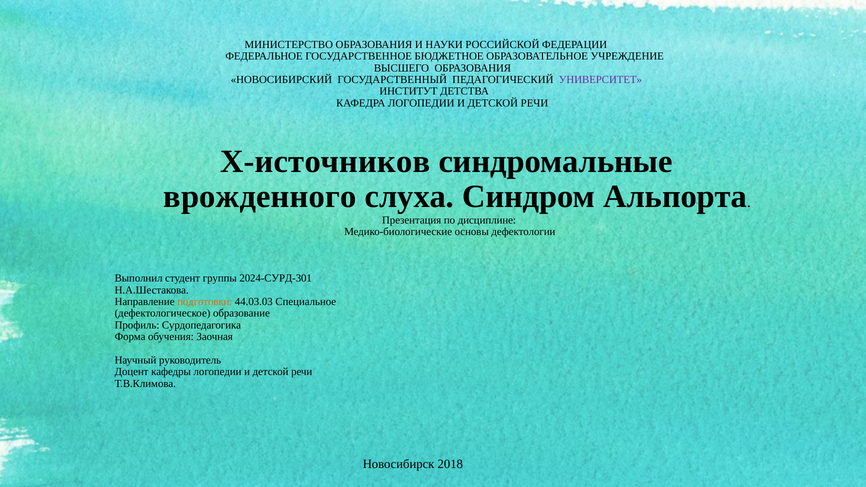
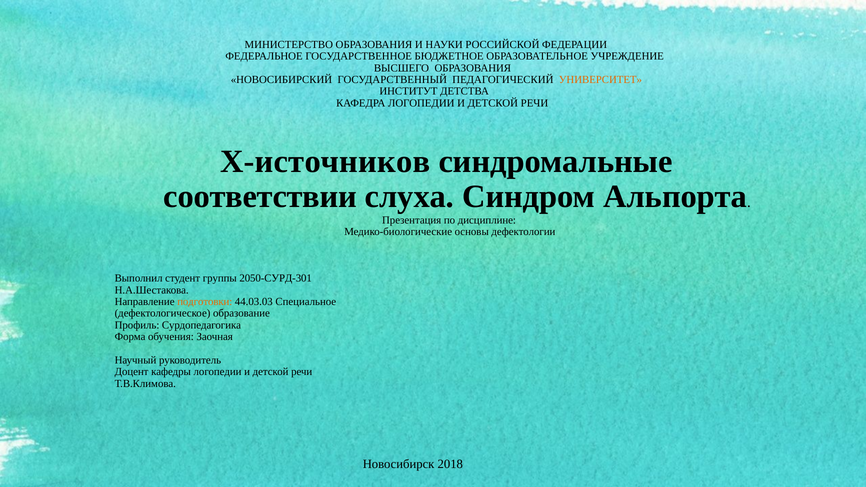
УНИВЕРСИТЕТ colour: purple -> orange (600, 80)
врожденного: врожденного -> соответствии (260, 197)
2024-СУРД-301: 2024-СУРД-301 -> 2050-СУРД-301 (276, 279)
